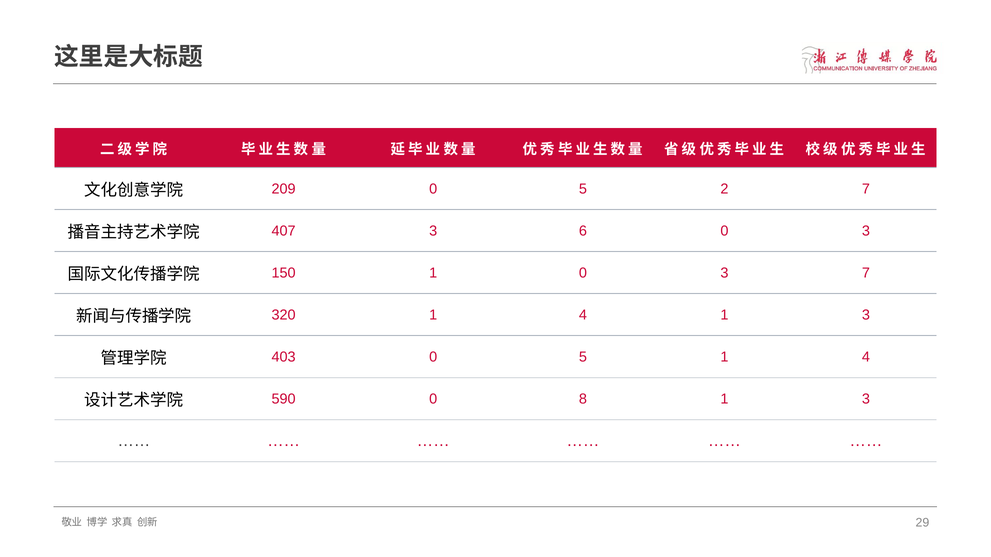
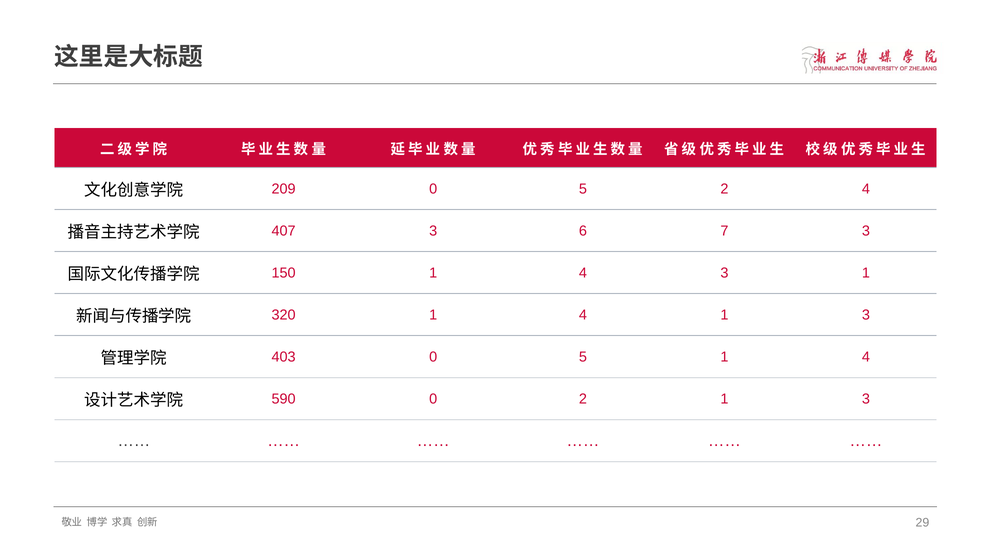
2 7: 7 -> 4 (866, 189)
6 0: 0 -> 7 (724, 231)
150 1 0: 0 -> 4 (583, 273)
3 7: 7 -> 1 (866, 273)
0 8: 8 -> 2 (583, 399)
